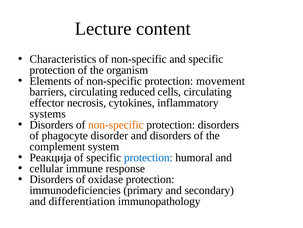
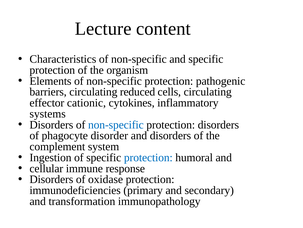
movement: movement -> pathogenic (221, 81)
necrosis: necrosis -> cationic (86, 103)
non-specific colour: orange -> blue (116, 124)
Реакција: Реакција -> Ingestion (51, 157)
differentiation: differentiation -> transformation (82, 201)
